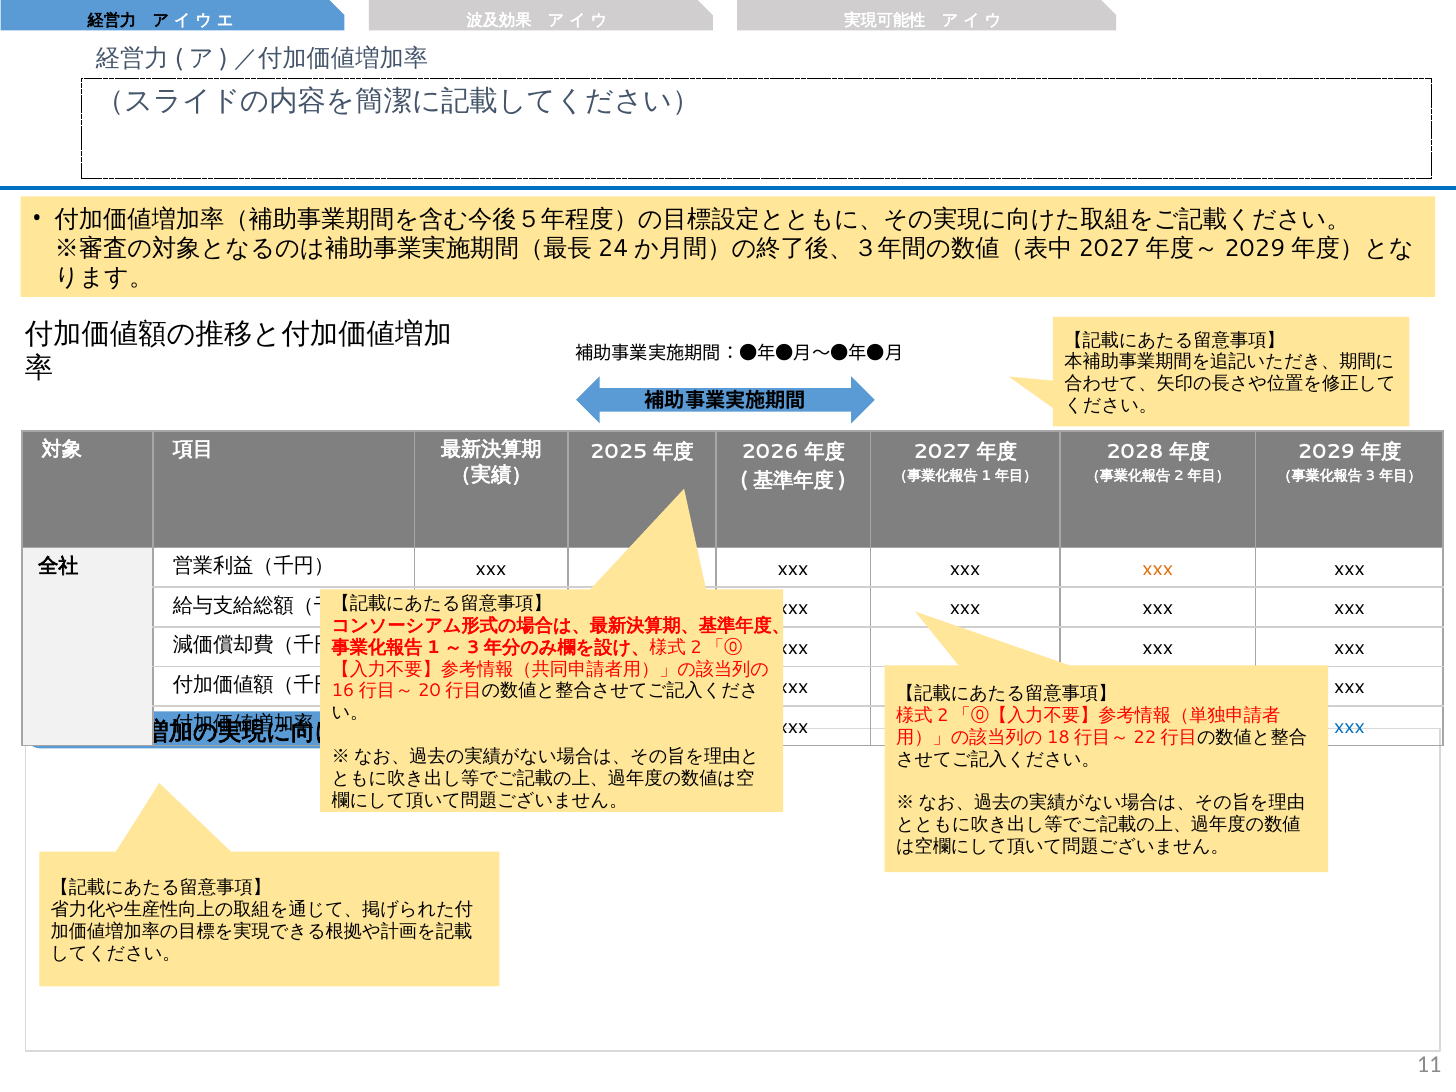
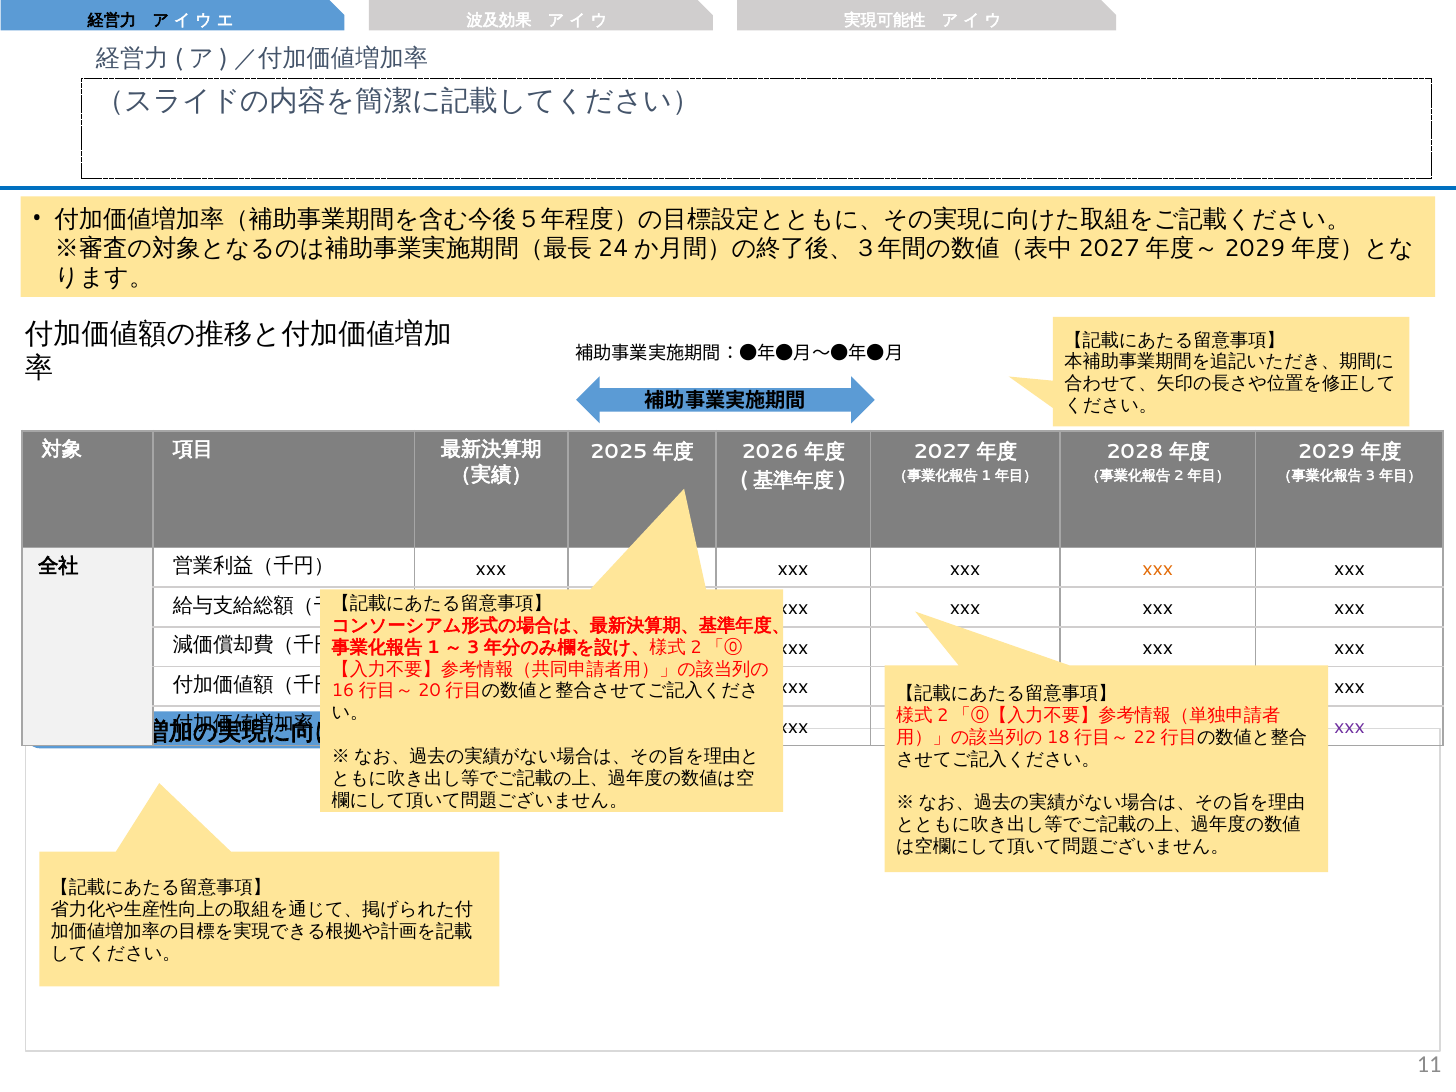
xxx colour: blue -> purple (1350, 727)
